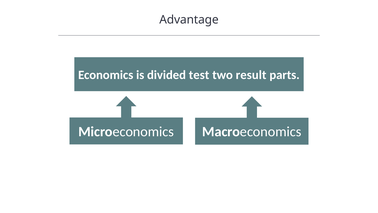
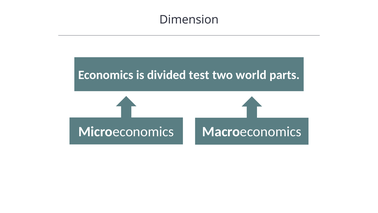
Advantage: Advantage -> Dimension (189, 20)
result: result -> world (251, 75)
